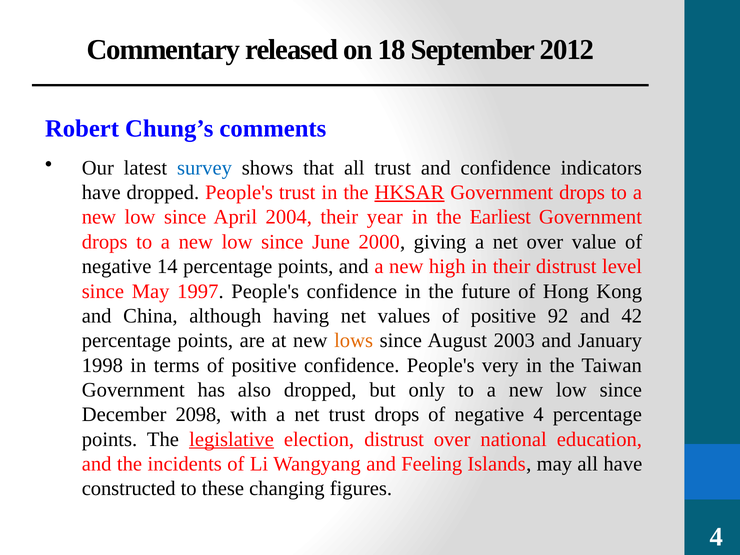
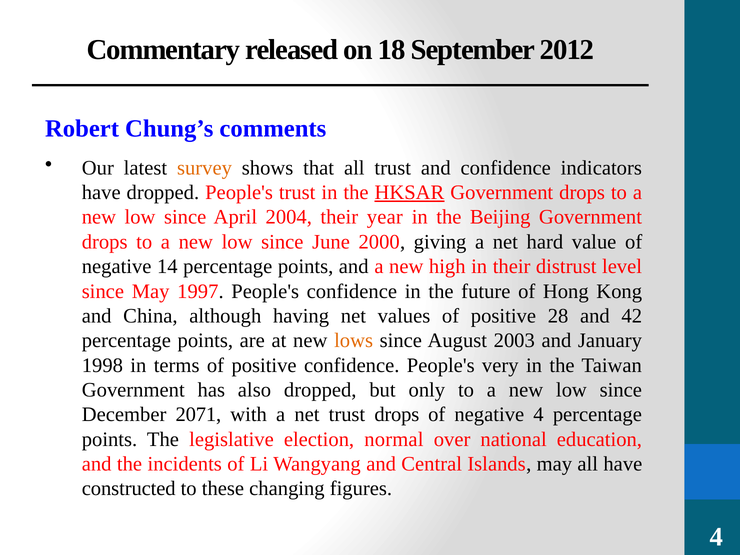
survey colour: blue -> orange (204, 168)
Earliest: Earliest -> Beijing (500, 217)
net over: over -> hard (545, 242)
92: 92 -> 28 (558, 316)
2098: 2098 -> 2071 (198, 415)
legislative underline: present -> none (231, 439)
election distrust: distrust -> normal (394, 439)
Feeling: Feeling -> Central (432, 464)
